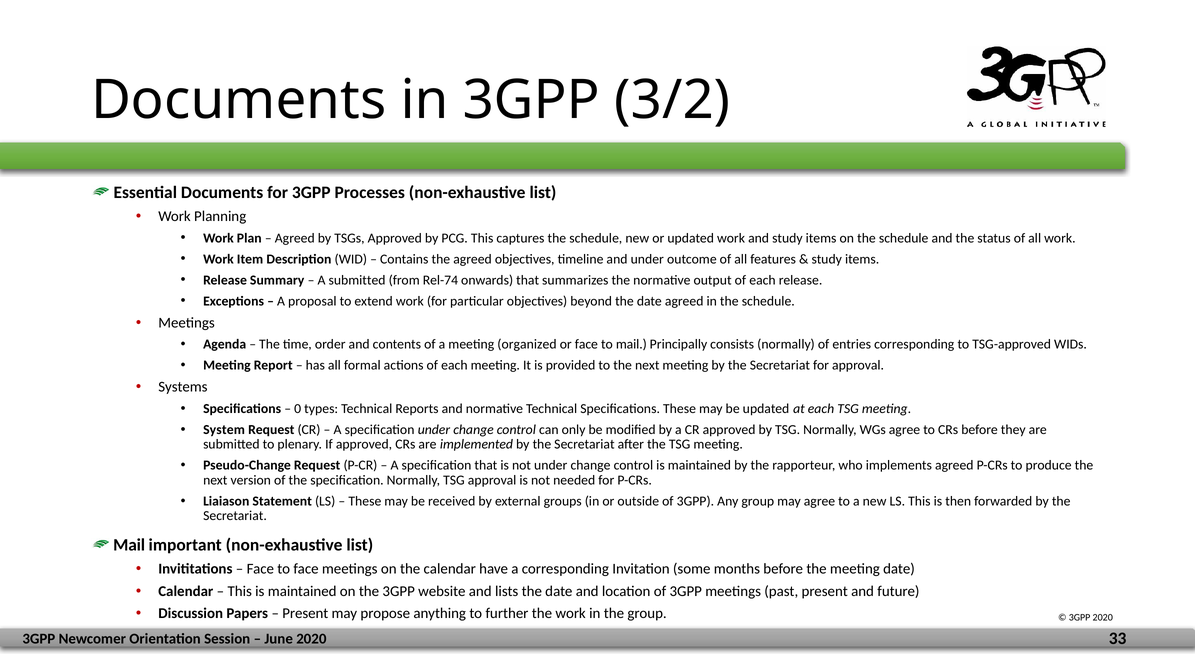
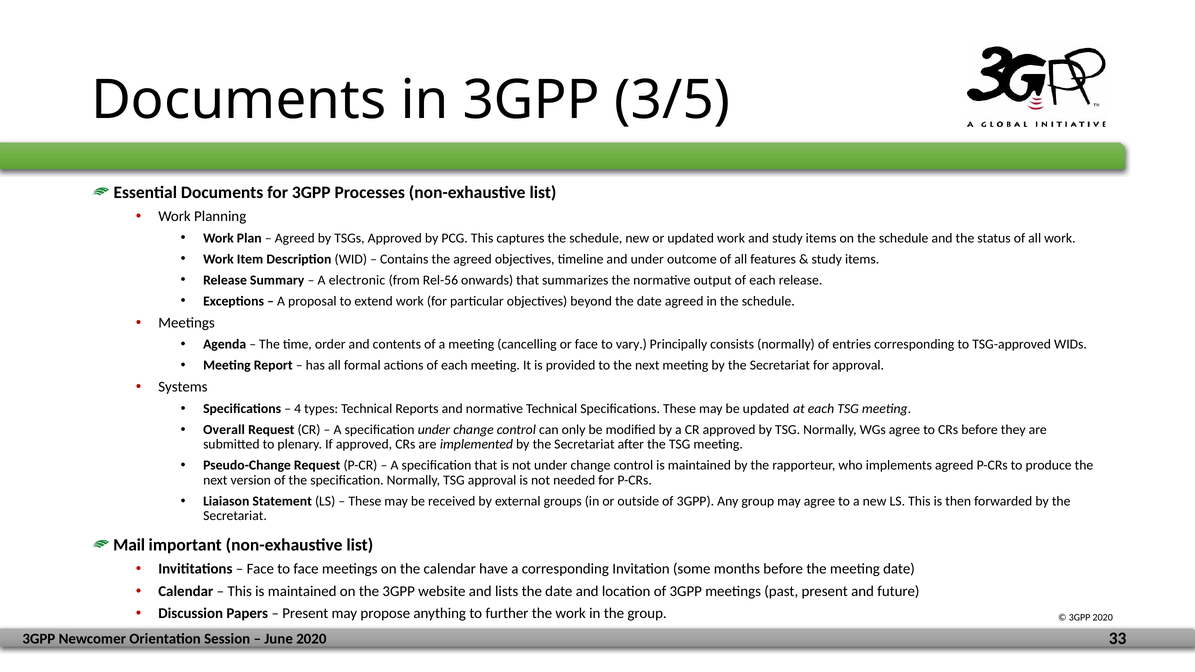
3/2: 3/2 -> 3/5 (672, 100)
A submitted: submitted -> electronic (357, 280)
Rel-74: Rel-74 -> Rel-56 (440, 280)
organized: organized -> cancelling (527, 344)
to mail: mail -> vary (631, 344)
0: 0 -> 4 (298, 409)
System: System -> Overall (224, 430)
